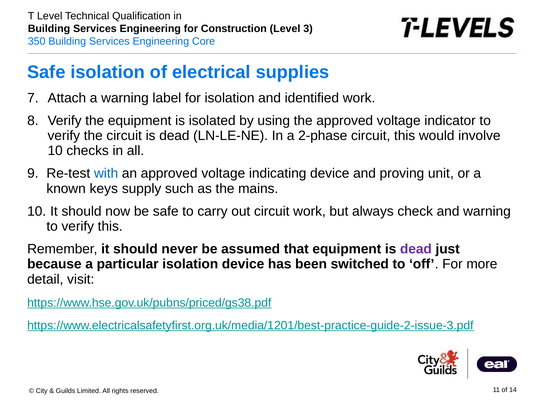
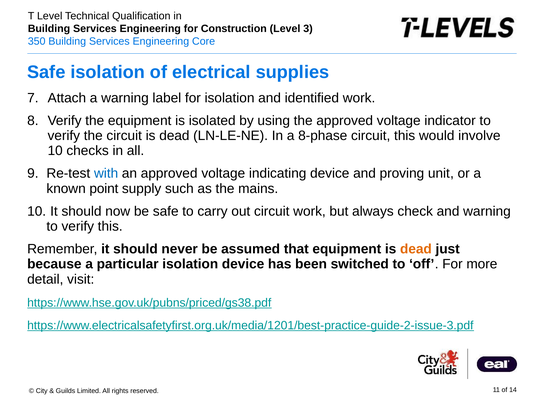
2-phase: 2-phase -> 8-phase (323, 136)
keys: keys -> point (104, 189)
dead colour: purple -> orange (416, 249)
